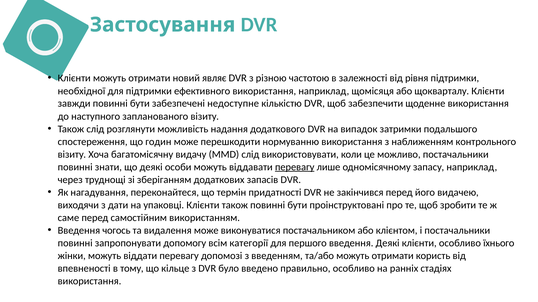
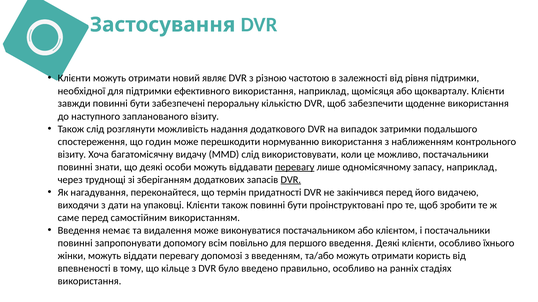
недоступне: недоступне -> пероральну (233, 104)
DVR underline: none -> present (291, 180)
чогось: чогось -> немає (116, 231)
категорії: категорії -> повільно (249, 243)
